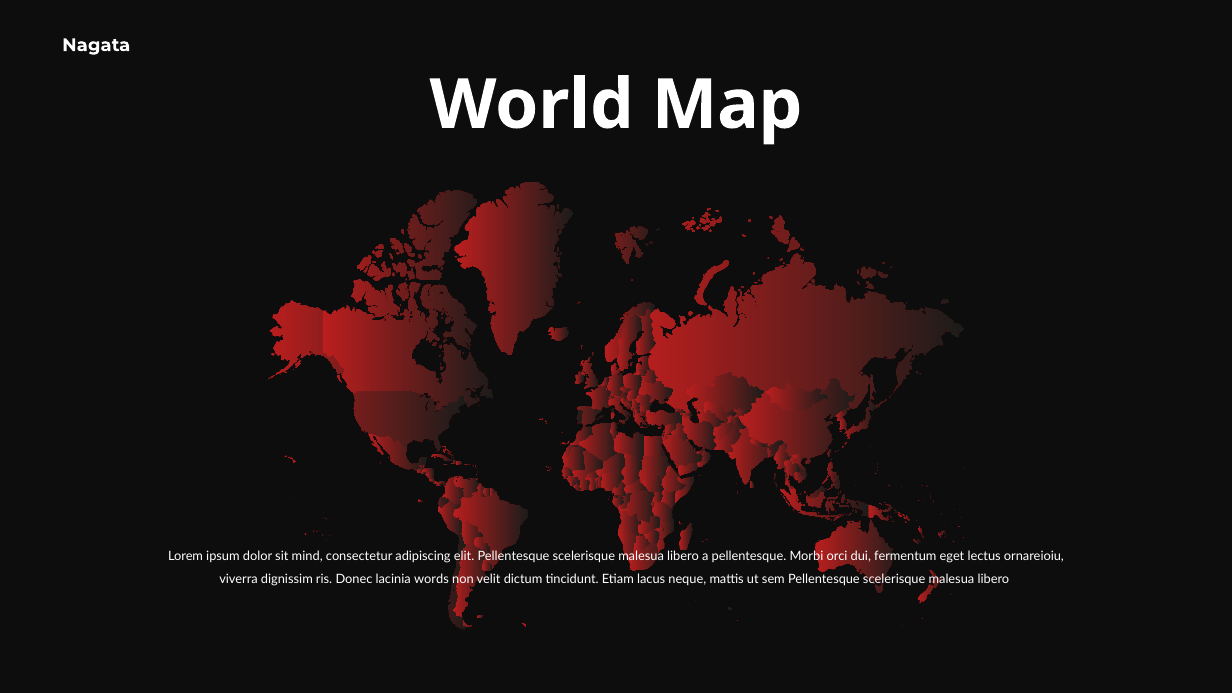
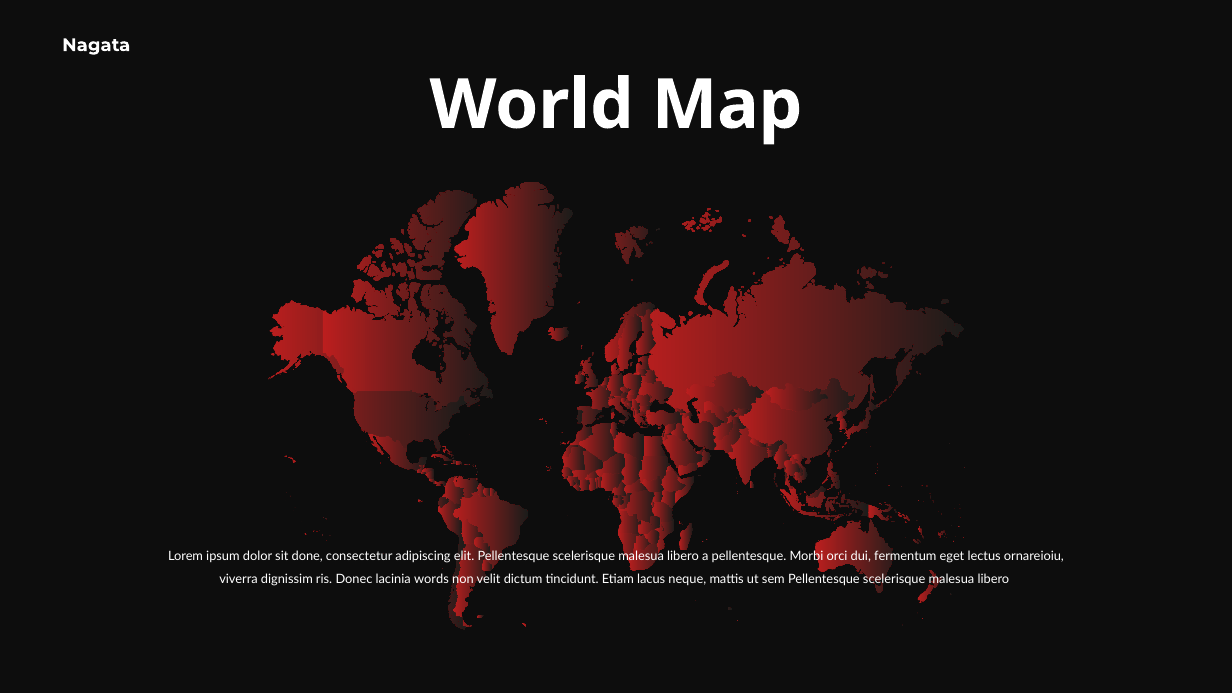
mind: mind -> done (307, 556)
